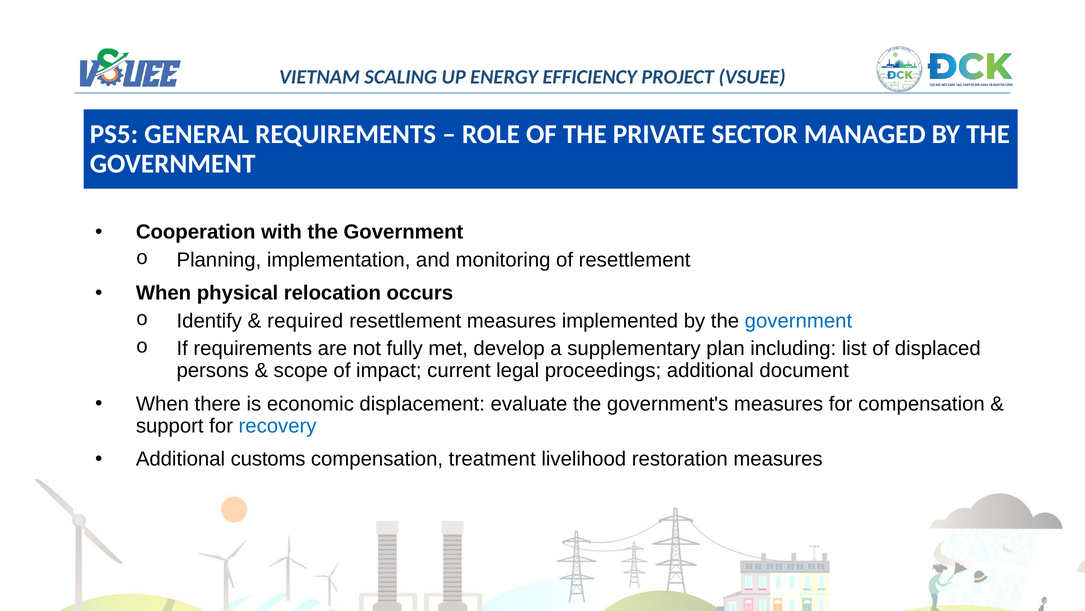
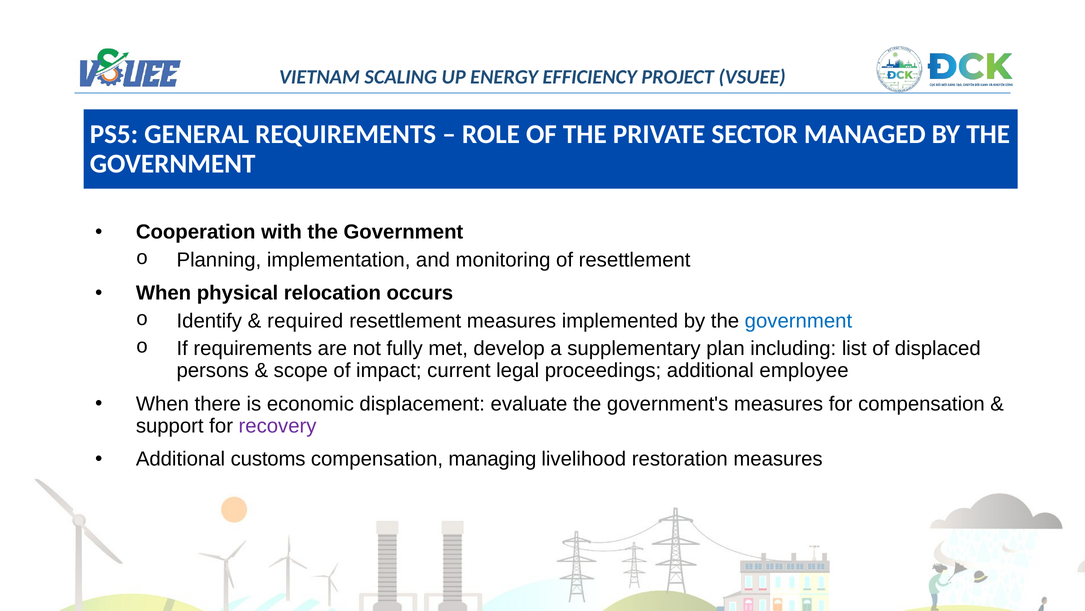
document: document -> employee (804, 370)
recovery colour: blue -> purple (278, 425)
treatment: treatment -> managing (492, 459)
